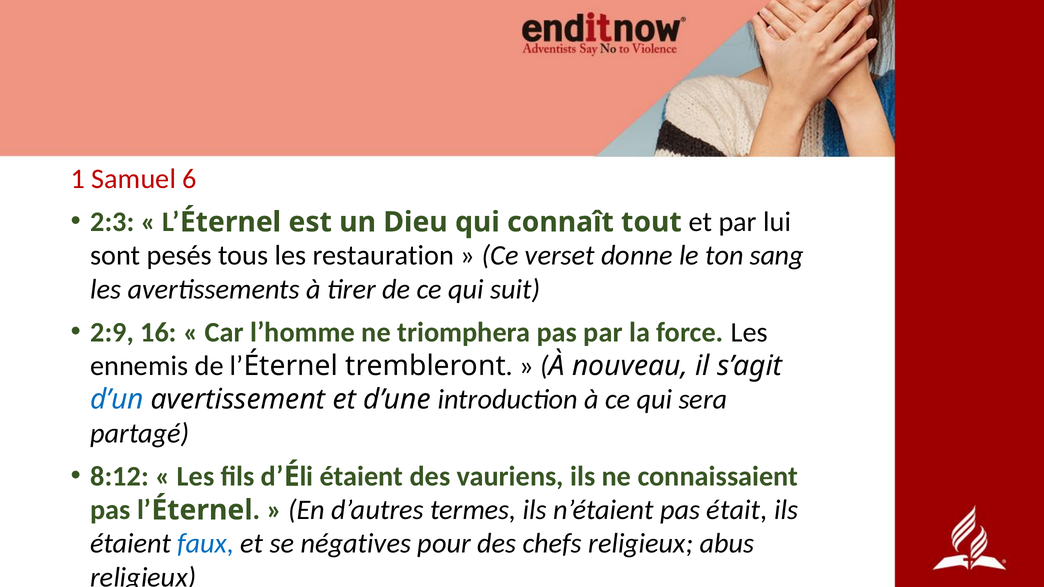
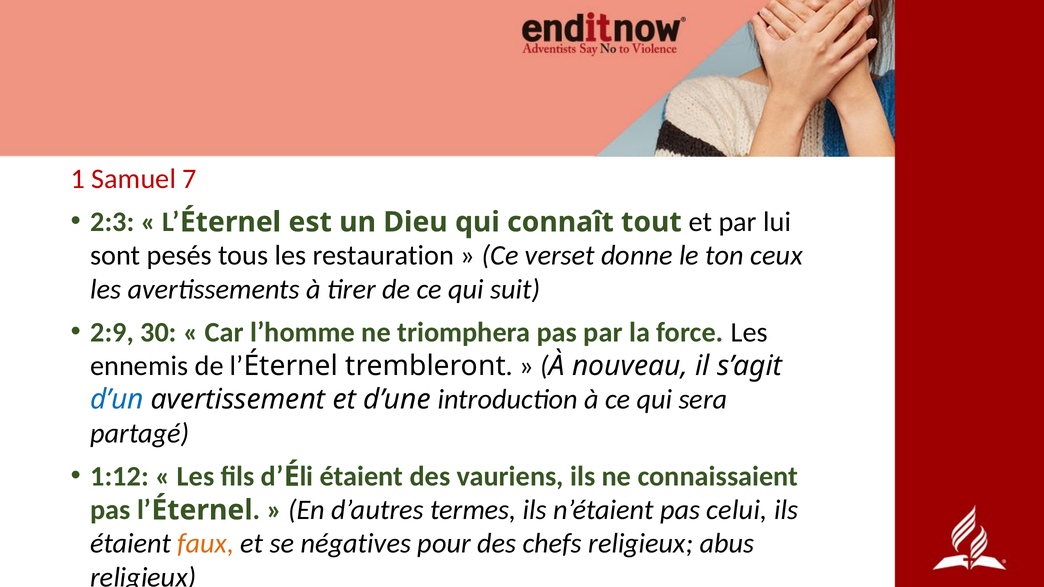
6: 6 -> 7 (189, 179)
sang: sang -> ceux (777, 256)
16: 16 -> 30 (159, 333)
8:12: 8:12 -> 1:12 (120, 477)
était: était -> celui (737, 510)
faux colour: blue -> orange (206, 544)
